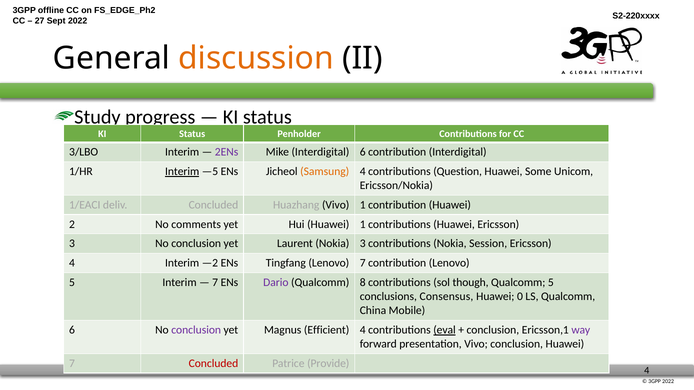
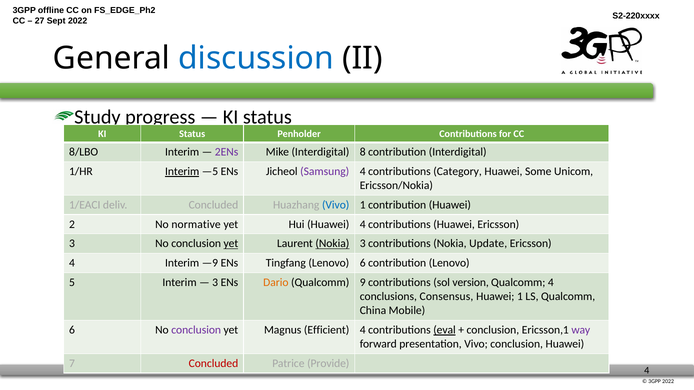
discussion colour: orange -> blue (256, 58)
3/LBO: 3/LBO -> 8/LBO (84, 152)
Interdigital 6: 6 -> 8 (363, 152)
Samsung colour: orange -> purple (325, 172)
Question: Question -> Category (458, 172)
Vivo colour: black -> blue (336, 205)
comments: comments -> normative (196, 225)
Huawei 1: 1 -> 4 (363, 225)
yet underline: none -> present (231, 244)
Nokia underline: none -> present (332, 244)
Session: Session -> Update (488, 244)
—2: —2 -> —9 (210, 263)
Lenovo 7: 7 -> 6 (363, 263)
7: 7 -> 3 (215, 283)
Dario colour: purple -> orange (276, 283)
8: 8 -> 9 (363, 283)
though: though -> version (471, 283)
Qualcomm 5: 5 -> 4 (551, 283)
Huawei 0: 0 -> 1 (520, 297)
